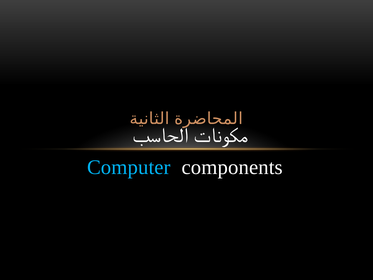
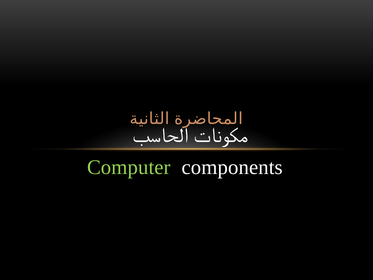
Computer colour: light blue -> light green (129, 167)
